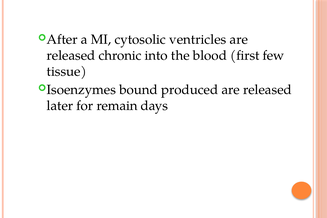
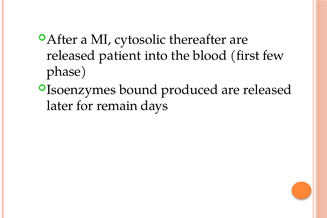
ventricles: ventricles -> thereafter (198, 39)
chronic: chronic -> patient (120, 55)
tissue: tissue -> phase (67, 71)
